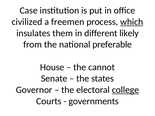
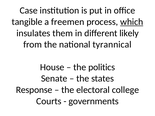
civilized: civilized -> tangible (27, 22)
preferable: preferable -> tyrannical (112, 45)
cannot: cannot -> politics (102, 67)
Governor: Governor -> Response (34, 90)
college underline: present -> none (125, 90)
